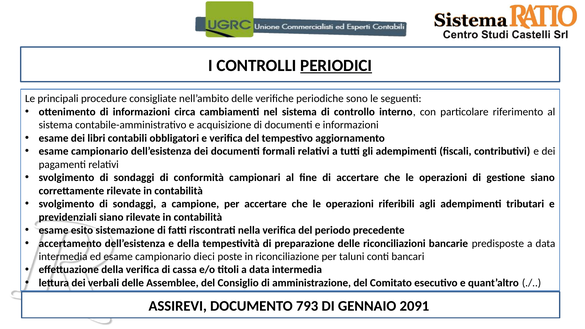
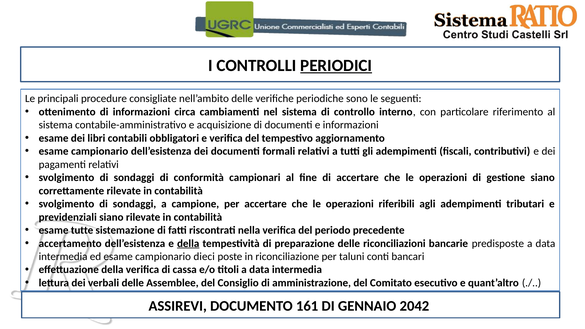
esito: esito -> tutte (82, 230)
della underline: none -> present (188, 243)
793: 793 -> 161 (307, 306)
2091: 2091 -> 2042 (414, 306)
